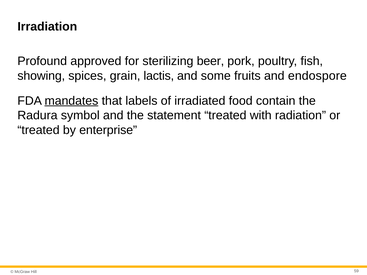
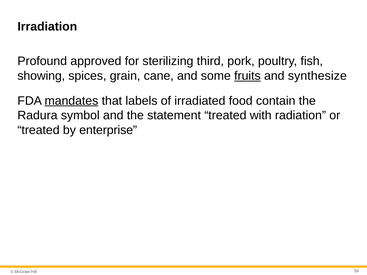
beer: beer -> third (210, 61)
lactis: lactis -> cane (159, 76)
fruits underline: none -> present (247, 76)
endospore: endospore -> synthesize (317, 76)
